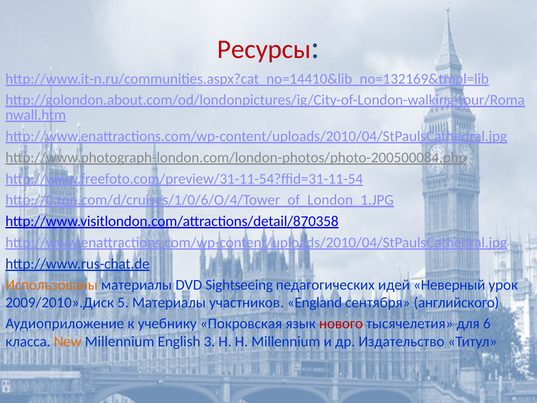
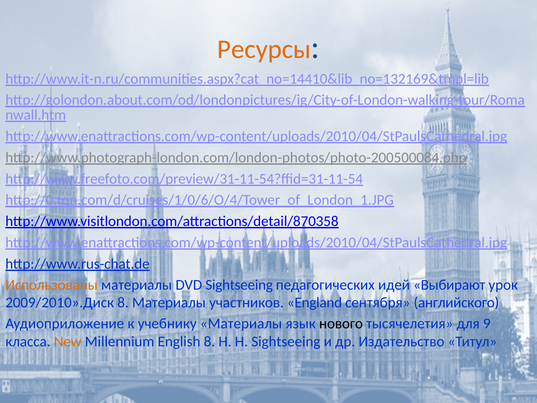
Ресурсы colour: red -> orange (264, 49)
Неверный: Неверный -> Выбирают (449, 285)
2009/2010».Диск 5: 5 -> 8 (123, 303)
учебнику Покровская: Покровская -> Материалы (241, 323)
нового colour: red -> black (341, 323)
6: 6 -> 9 (487, 323)
English 3: 3 -> 8 (209, 341)
Н Millennium: Millennium -> Sightseeing (286, 341)
